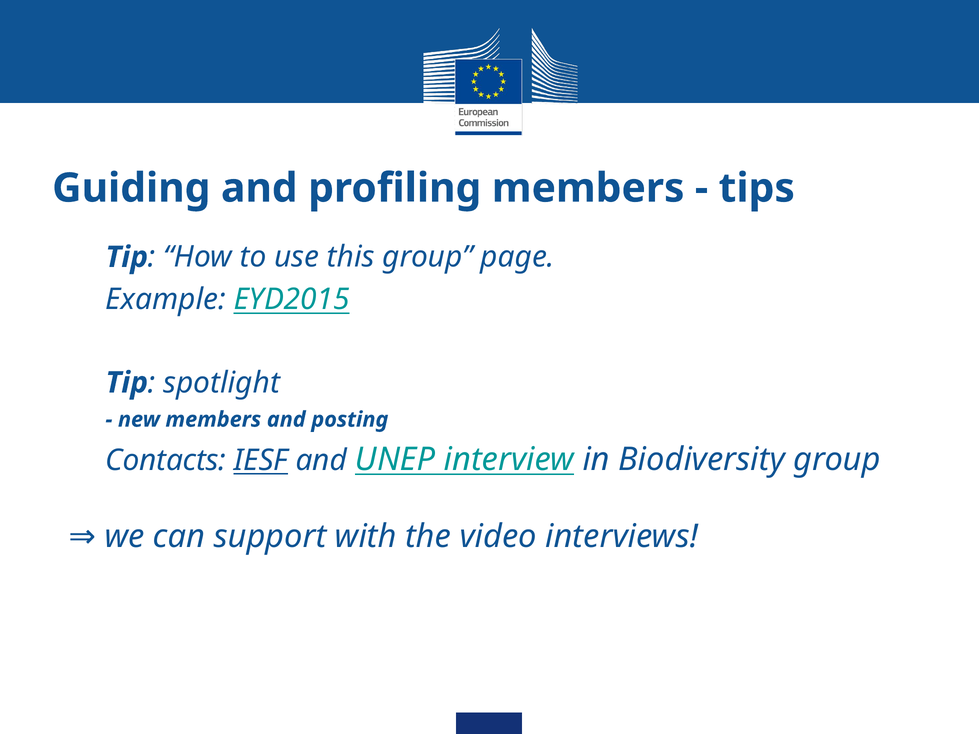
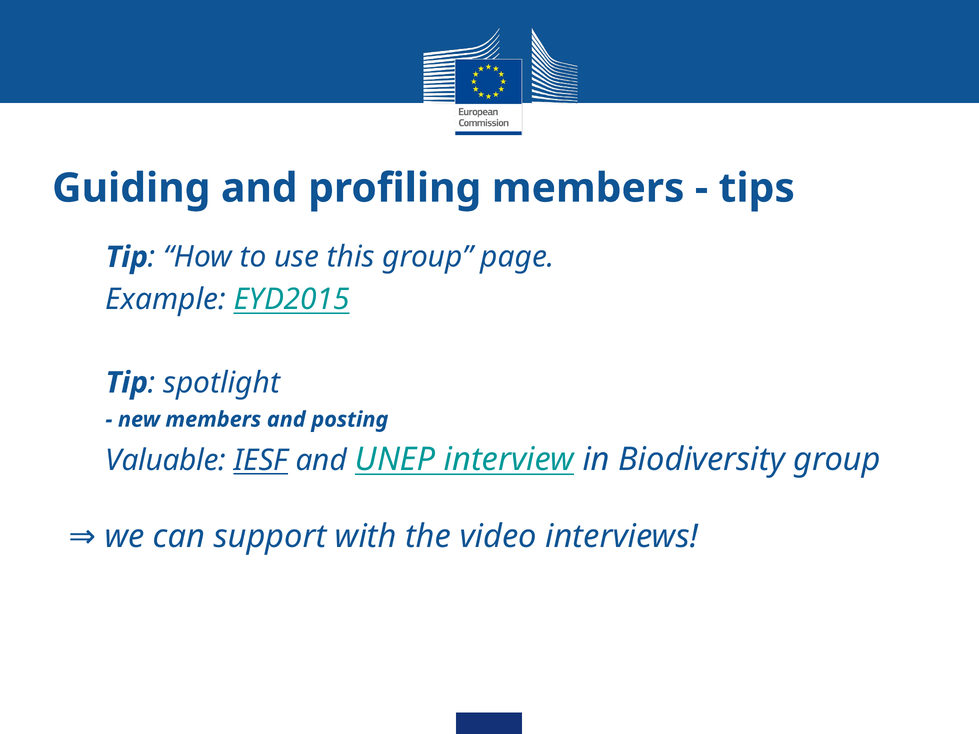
Contacts: Contacts -> Valuable (166, 461)
